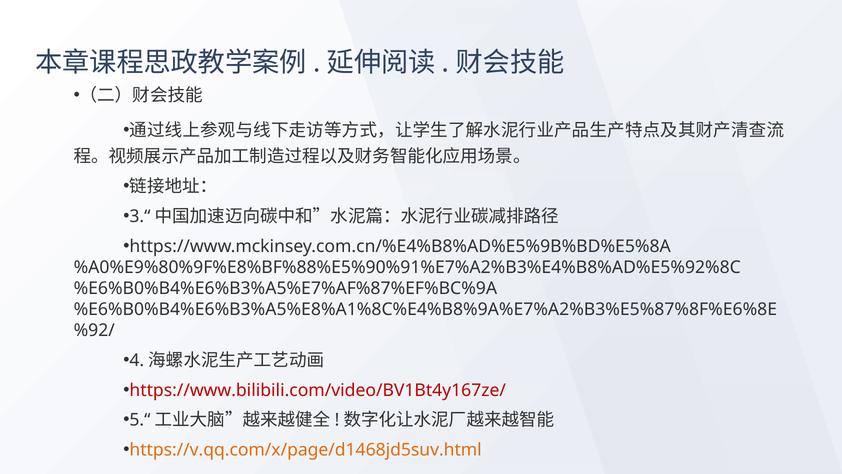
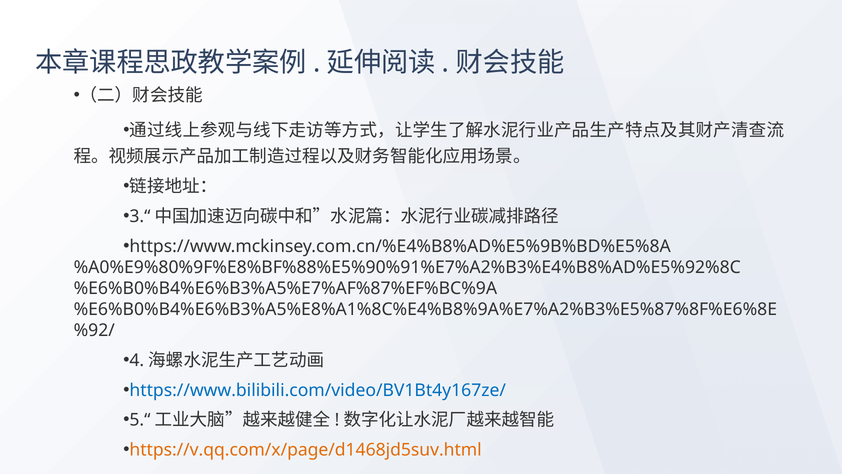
https://www.bilibili.com/video/BV1Bt4y167ze/ colour: red -> blue (318, 390)
